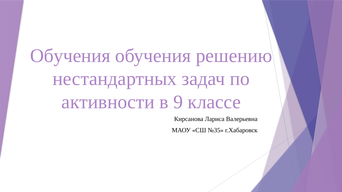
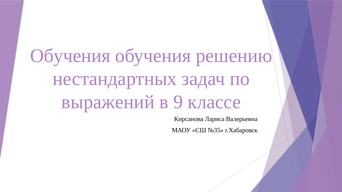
активности: активности -> выражений (108, 102)
